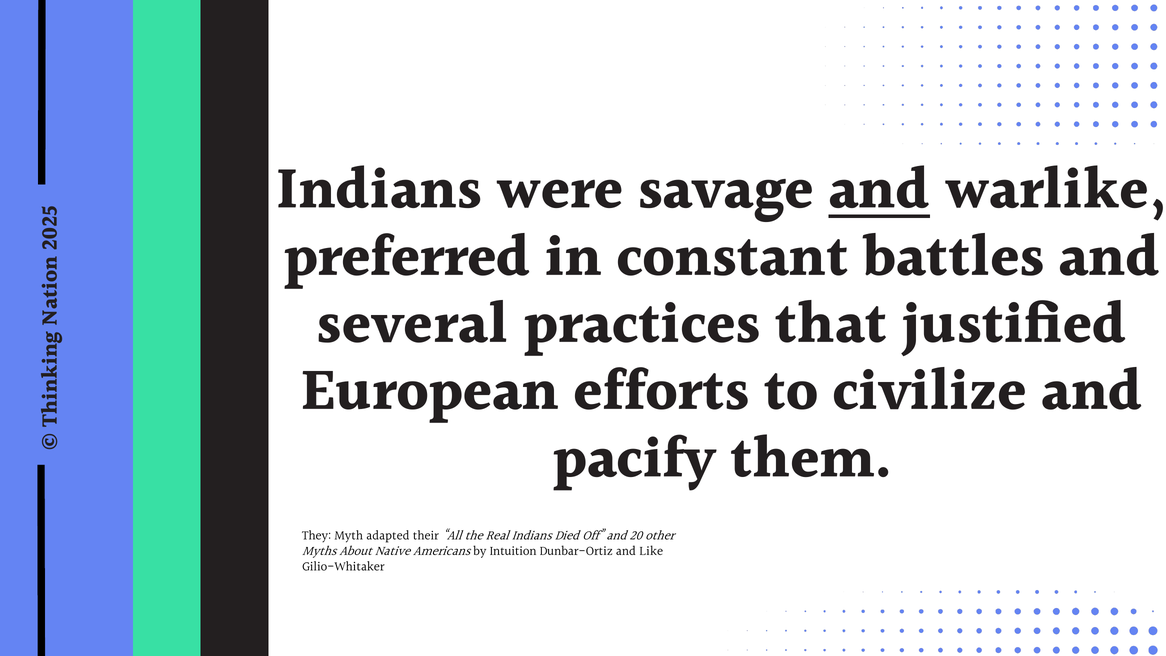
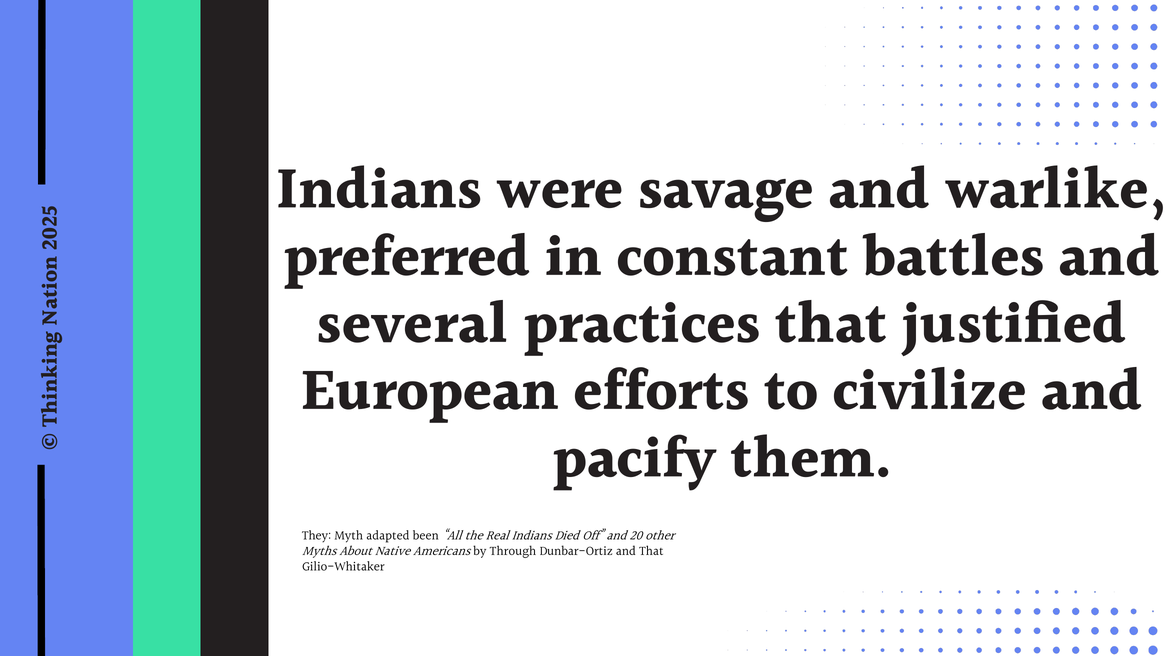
and underline: present -> none (879, 191)
their: their -> been (426, 536)
Intuition: Intuition -> Through (513, 552)
and Like: Like -> That (651, 552)
